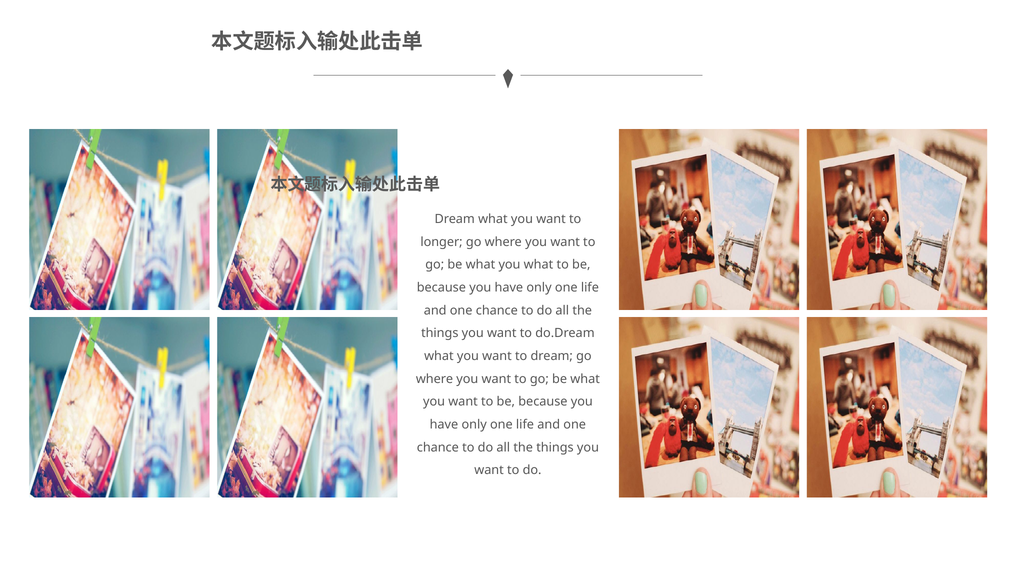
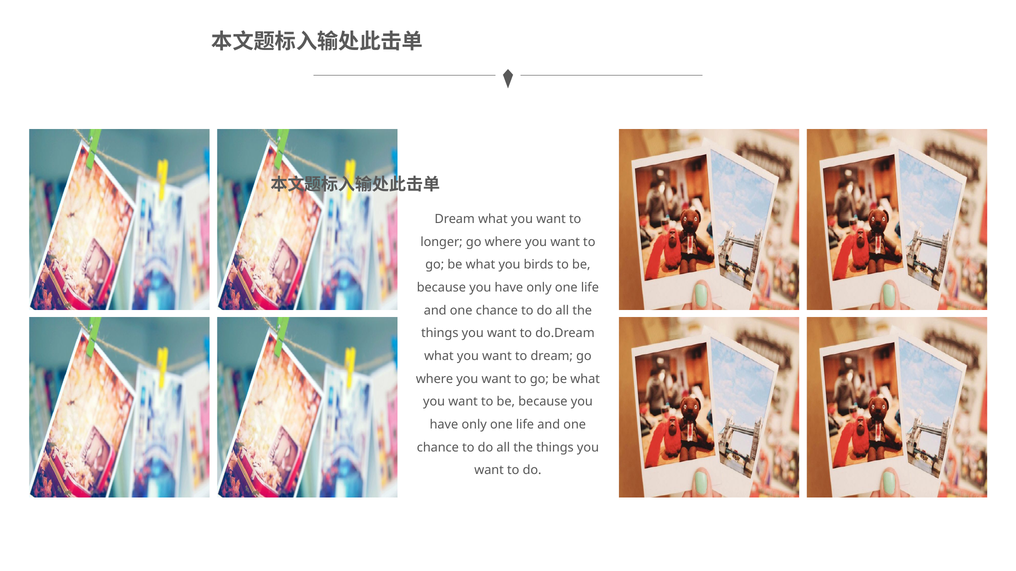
you what: what -> birds (539, 265)
